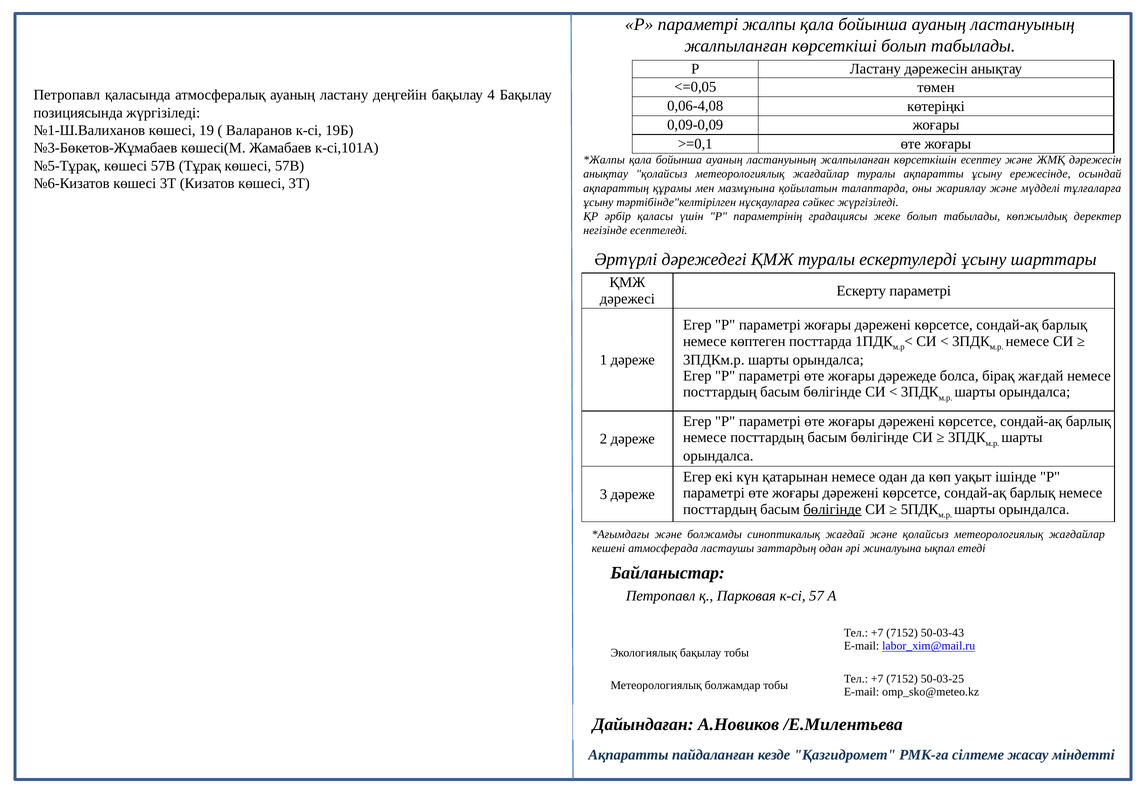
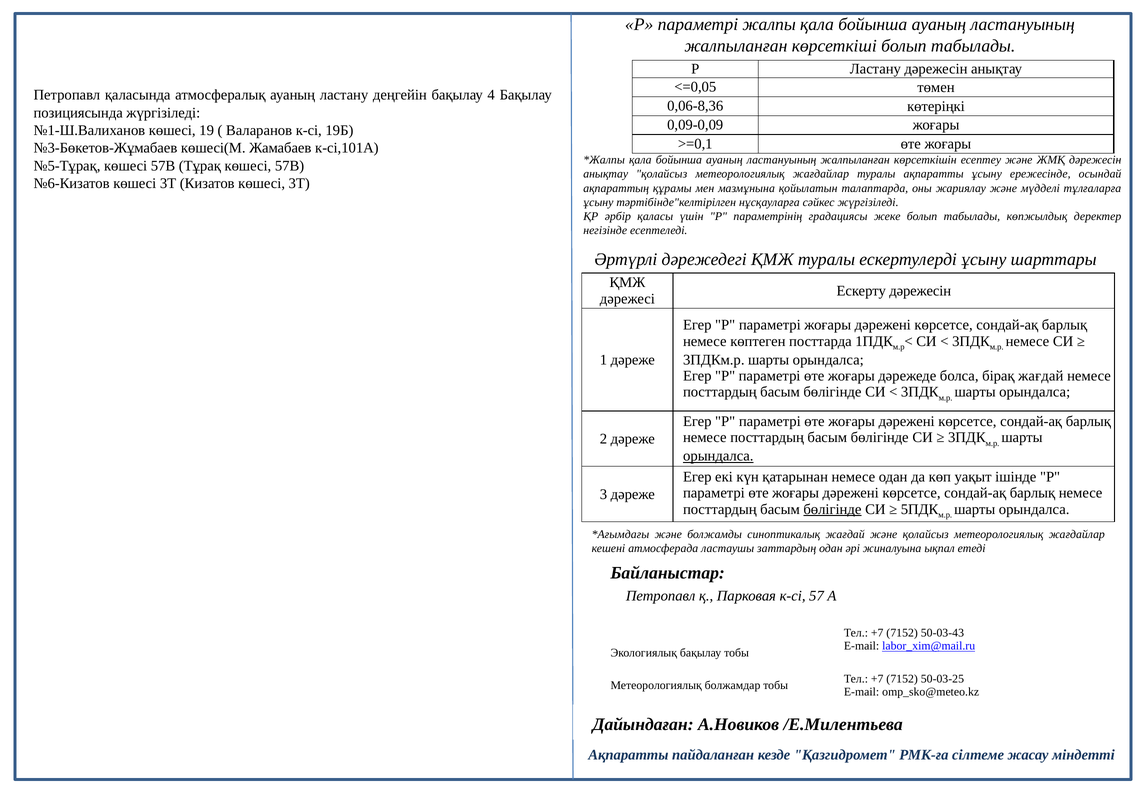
0,06-4,08: 0,06-4,08 -> 0,06-8,36 (695, 106)
Ескерту параметрі: параметрі -> дәрежесін (920, 291)
орындалса underline: none -> present (718, 456)
